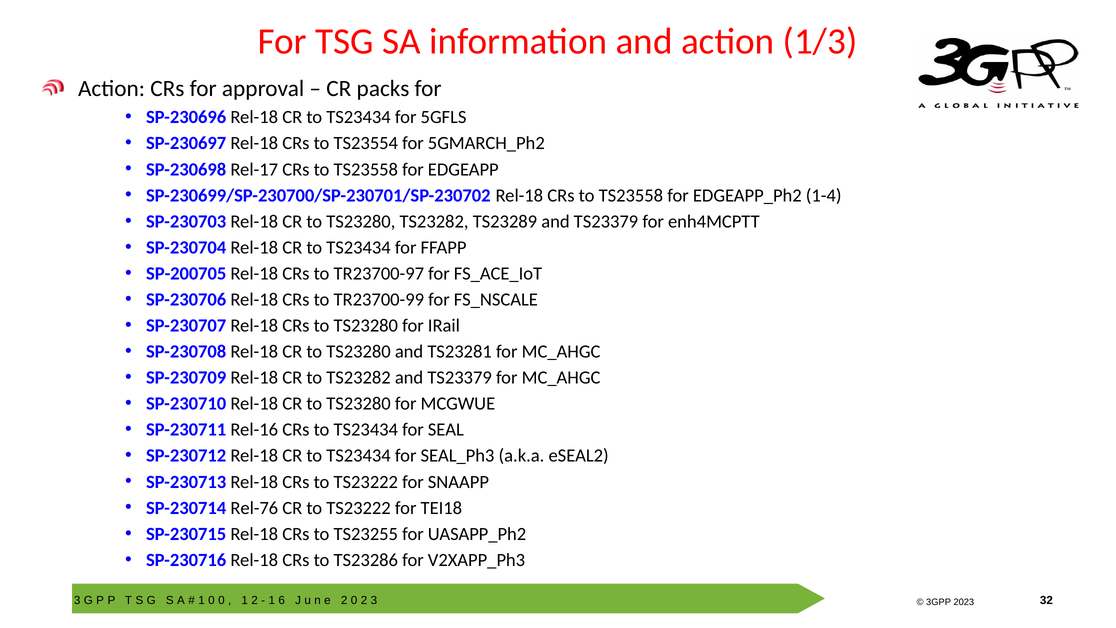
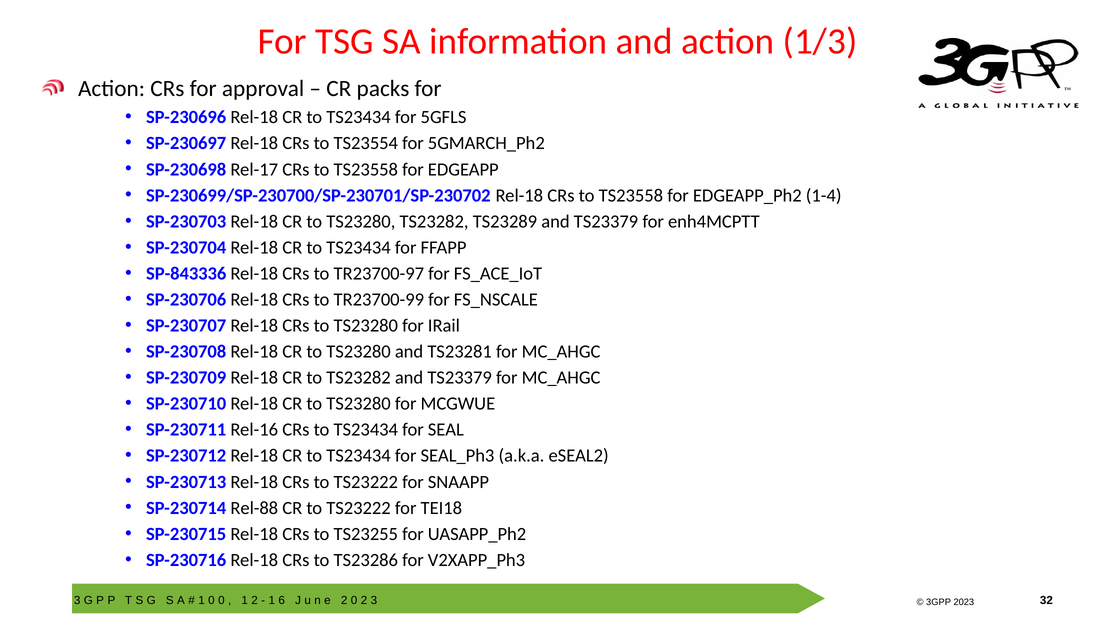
SP-200705: SP-200705 -> SP-843336 (186, 273)
Rel-76: Rel-76 -> Rel-88 (254, 508)
